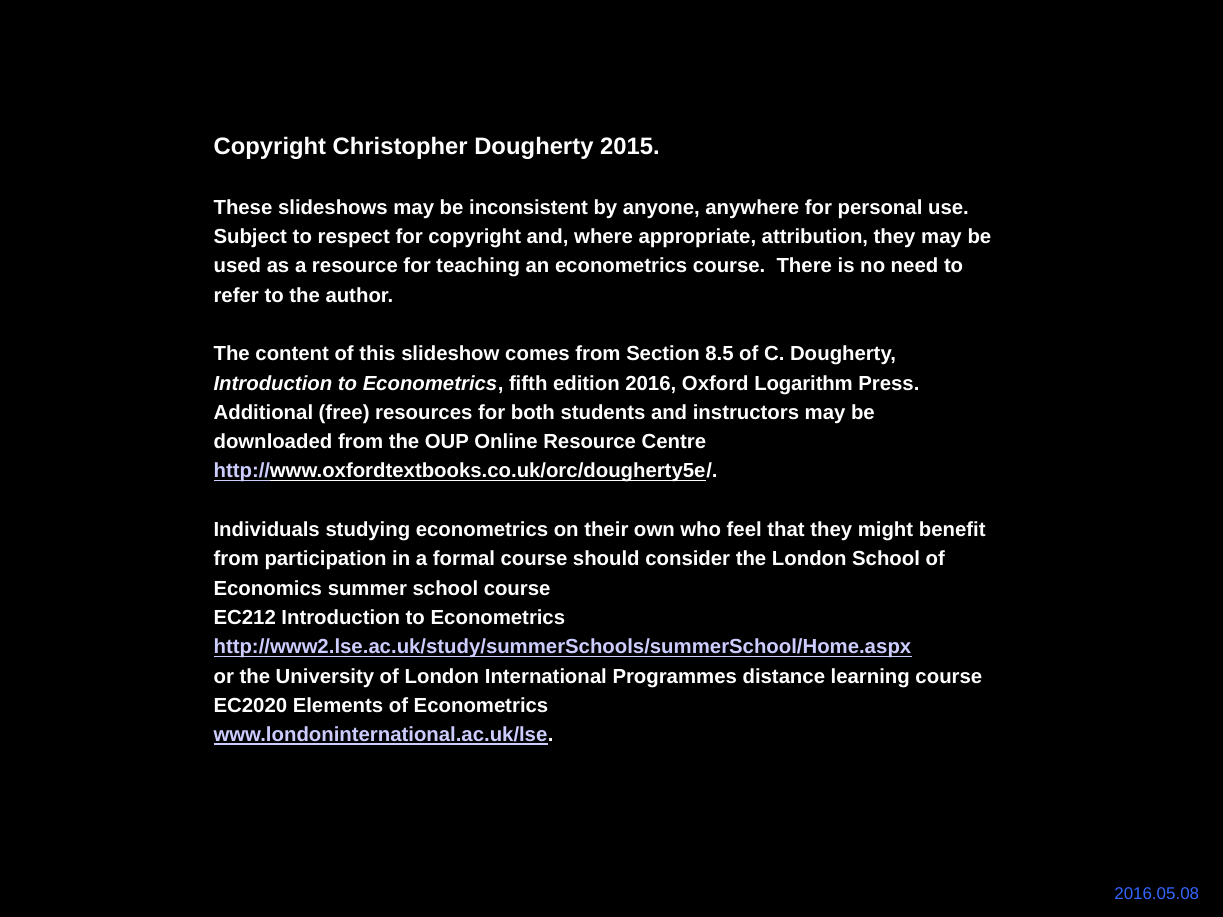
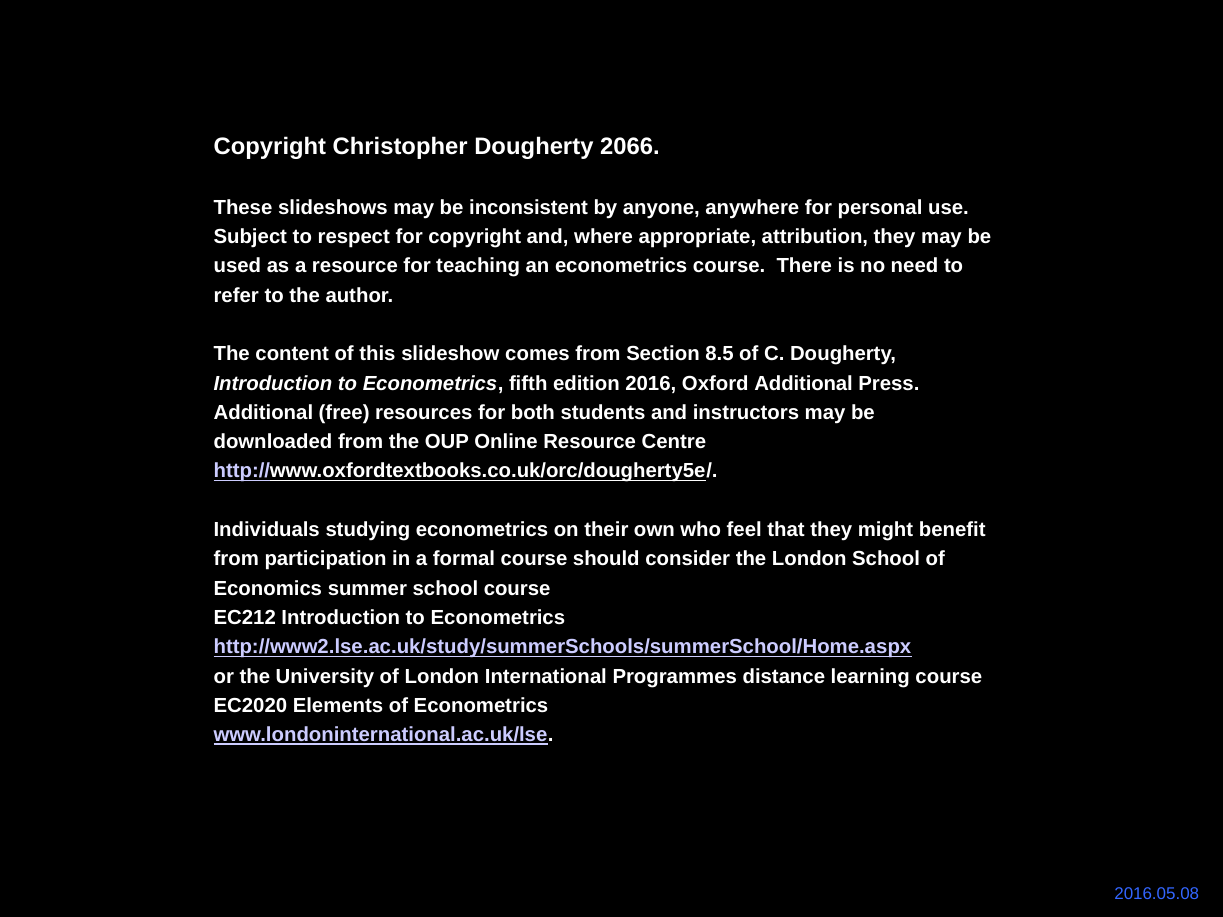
2015: 2015 -> 2066 (630, 147)
Oxford Logarithm: Logarithm -> Additional (804, 383)
